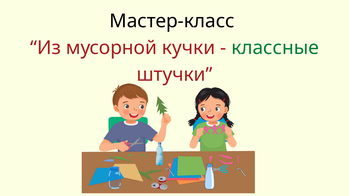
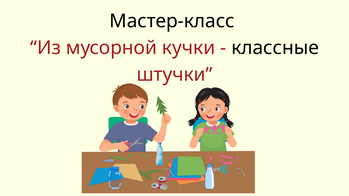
классные colour: green -> black (275, 48)
